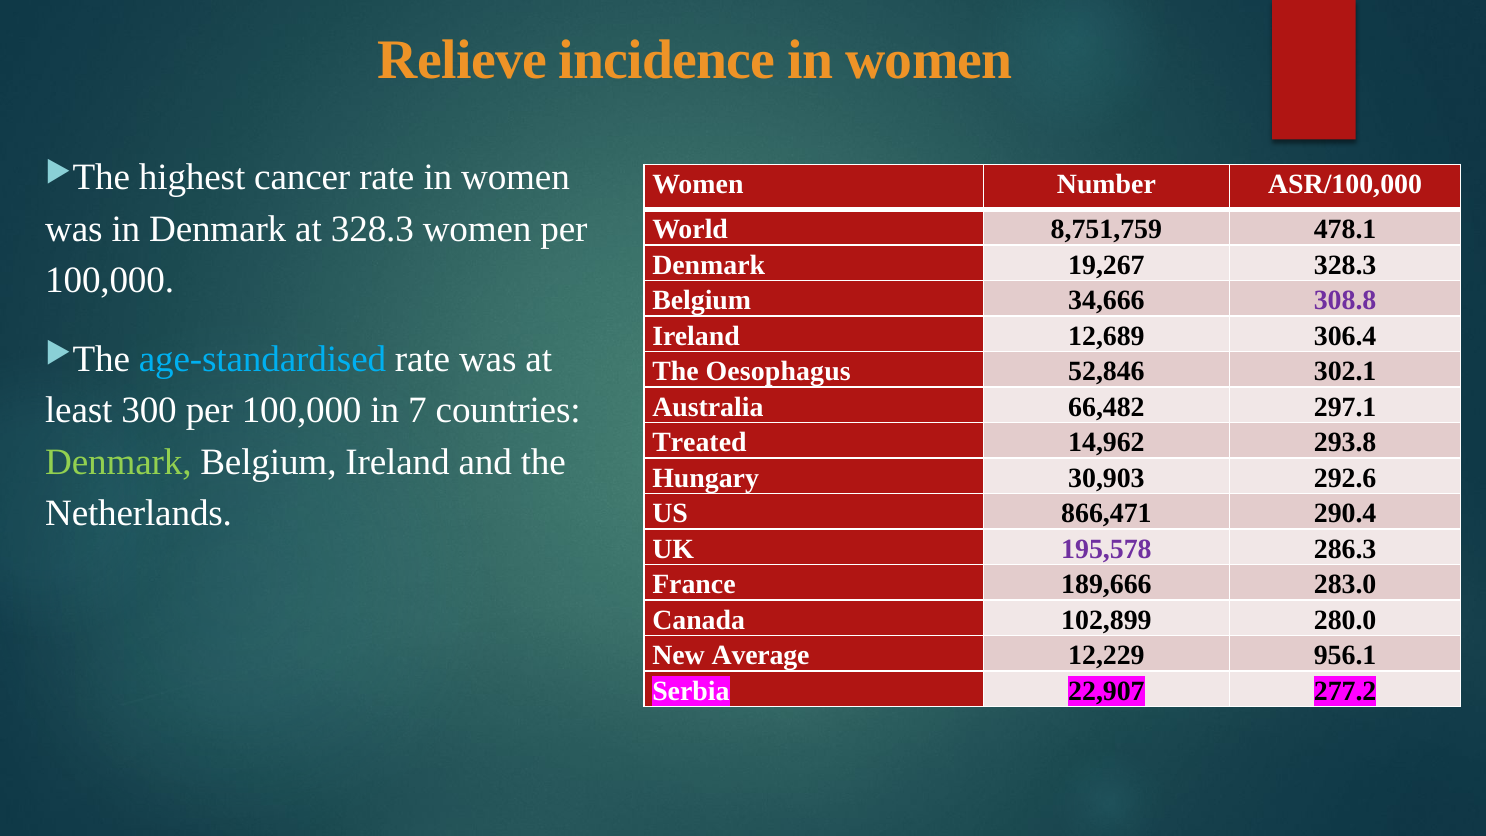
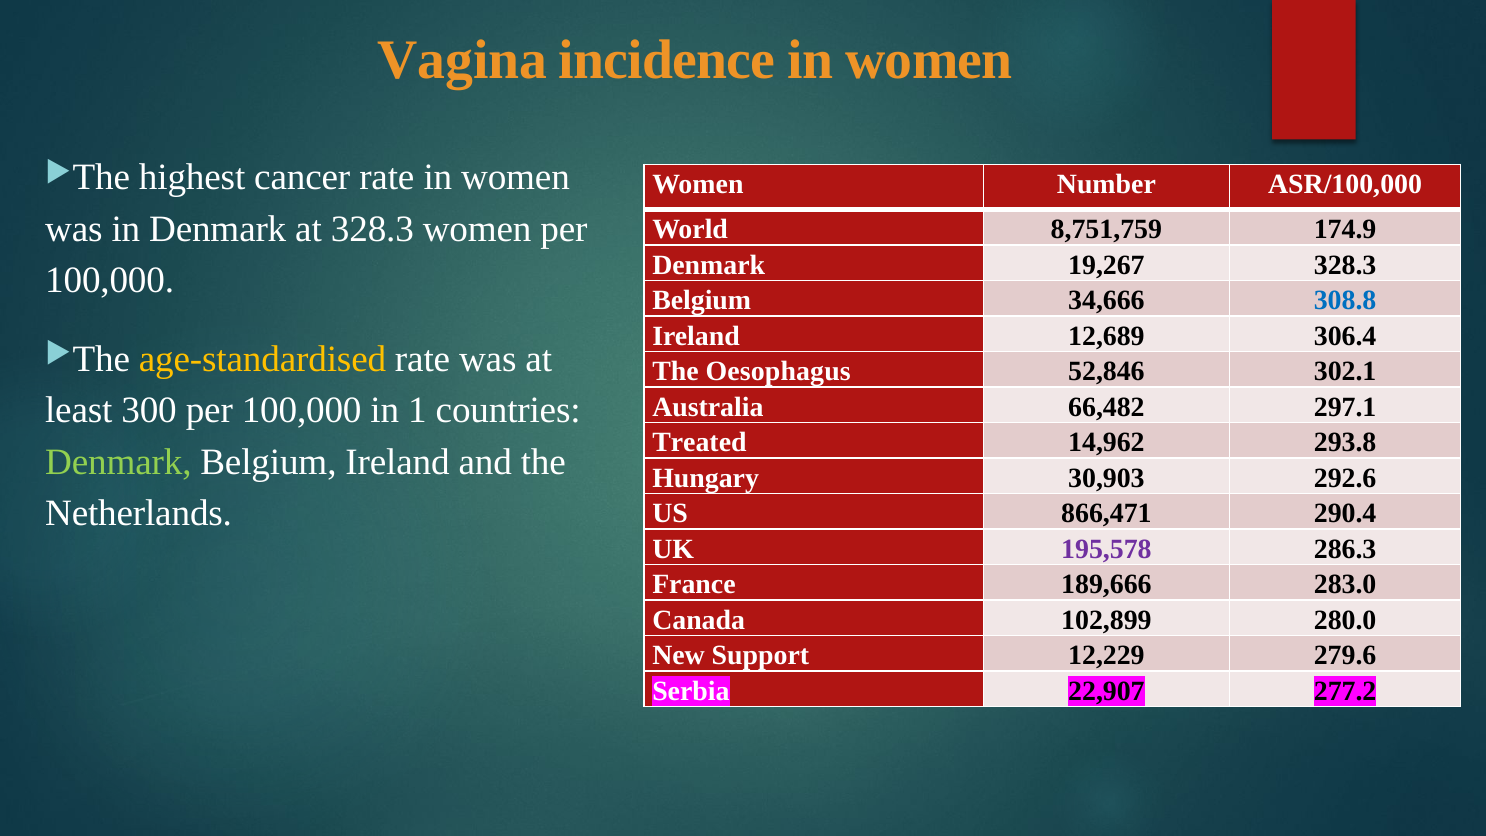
Relieve: Relieve -> Vagina (463, 60)
478.1: 478.1 -> 174.9 (1345, 230)
308.8 colour: purple -> blue (1345, 301)
age-standardised colour: light blue -> yellow (263, 359)
7: 7 -> 1 (417, 411)
Average: Average -> Support (760, 656)
956.1: 956.1 -> 279.6 (1345, 656)
